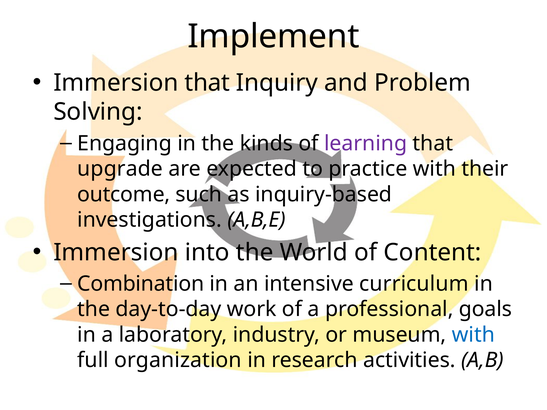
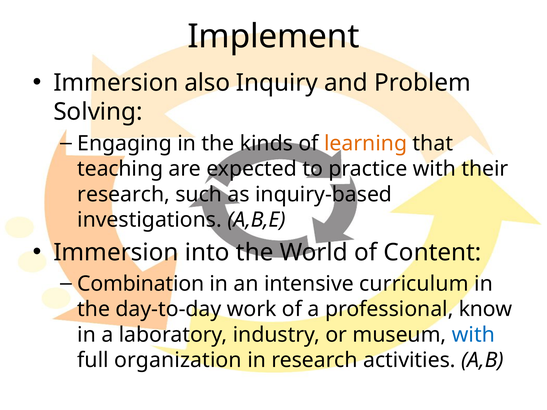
Immersion that: that -> also (207, 83)
learning colour: purple -> orange (366, 143)
upgrade: upgrade -> teaching (120, 169)
outcome: outcome -> research (124, 195)
goals: goals -> know (486, 309)
